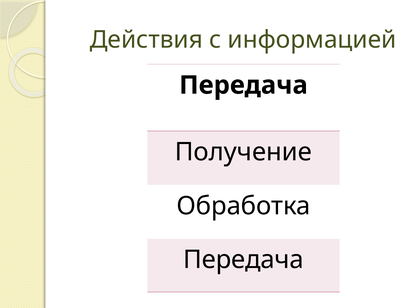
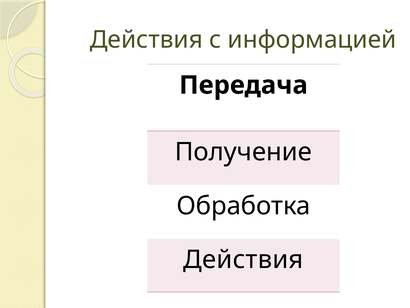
Передача: Передача -> Действия (243, 259)
